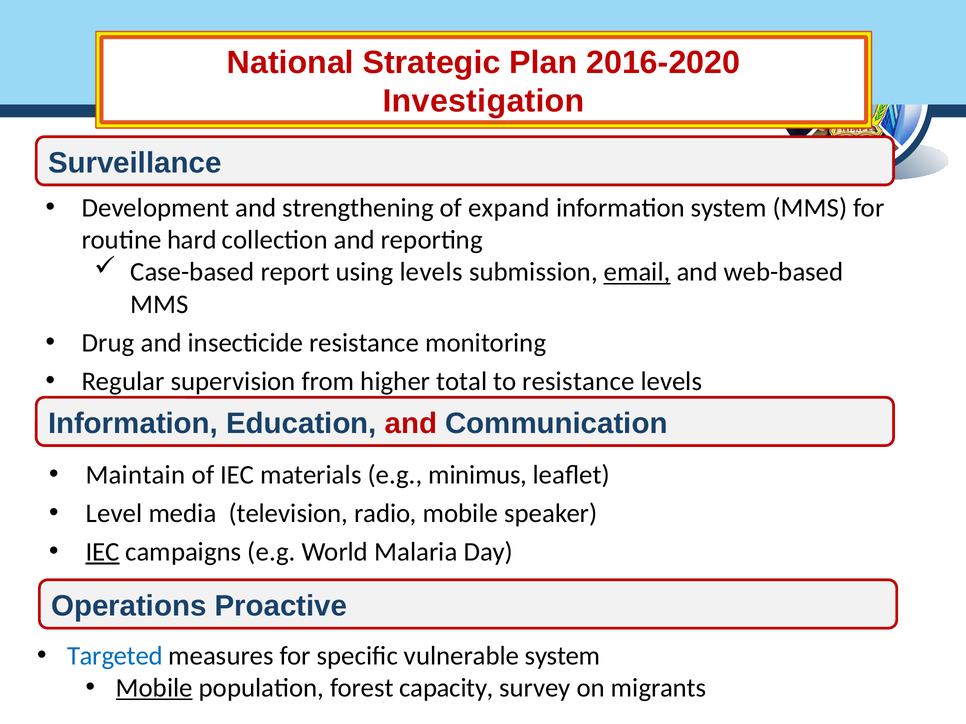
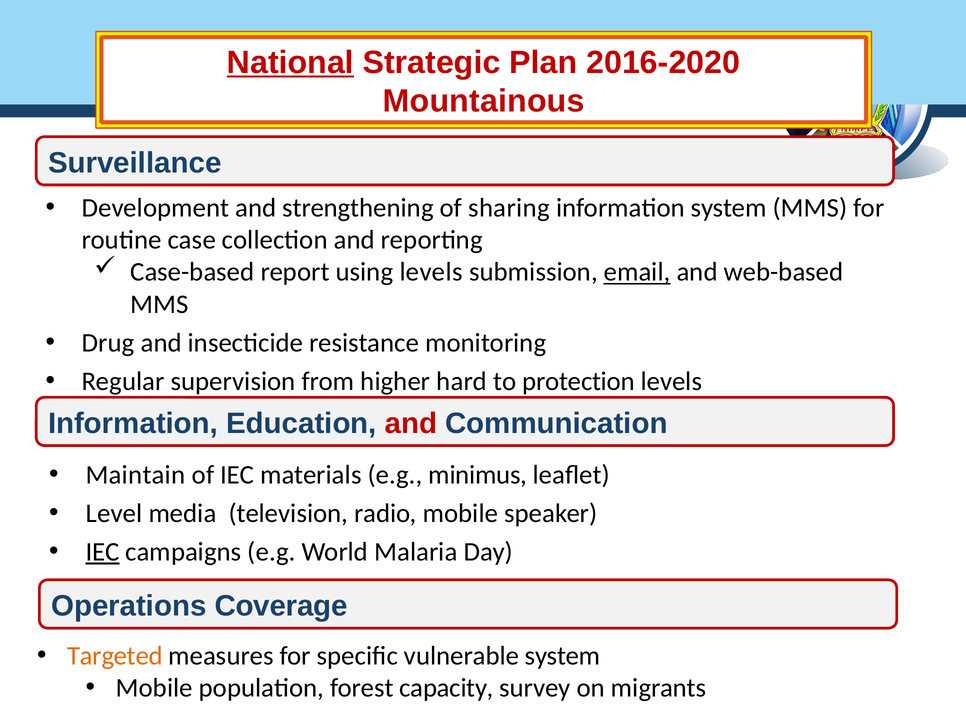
National underline: none -> present (290, 63)
Investigation: Investigation -> Mountainous (484, 101)
expand: expand -> sharing (509, 208)
hard: hard -> case (192, 240)
total: total -> hard (462, 382)
to resistance: resistance -> protection (579, 382)
Proactive: Proactive -> Coverage (281, 606)
Targeted colour: blue -> orange (115, 656)
Mobile underline: present -> none (154, 688)
